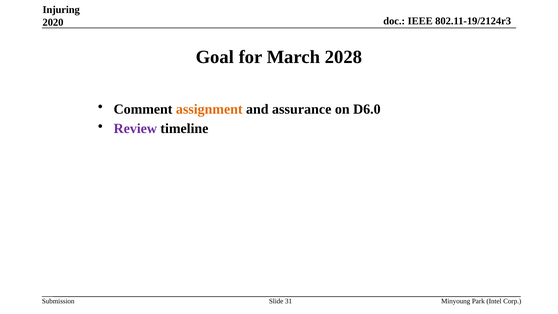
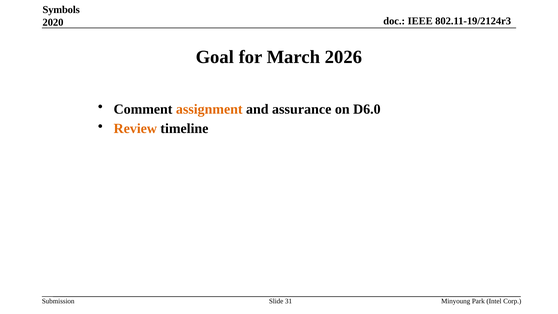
Injuring: Injuring -> Symbols (61, 10)
2028: 2028 -> 2026 (343, 57)
Review colour: purple -> orange (135, 129)
